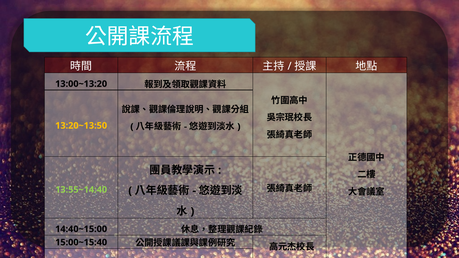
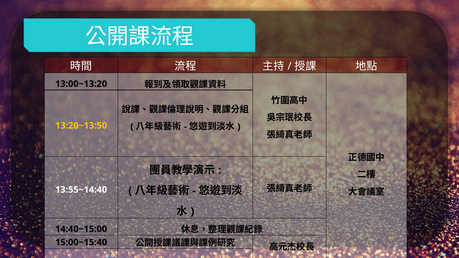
13:55~14:40 colour: light green -> white (81, 190)
